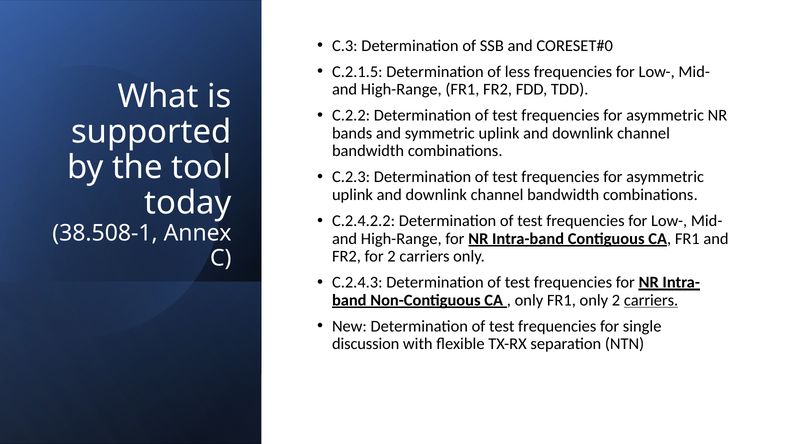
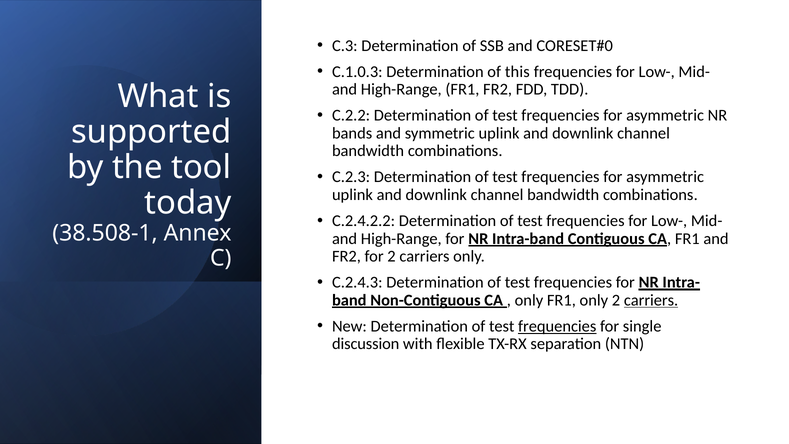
C.2.1.5: C.2.1.5 -> C.1.0.3 (357, 72)
less: less -> this (517, 72)
frequencies underline: none -> present (557, 326)
